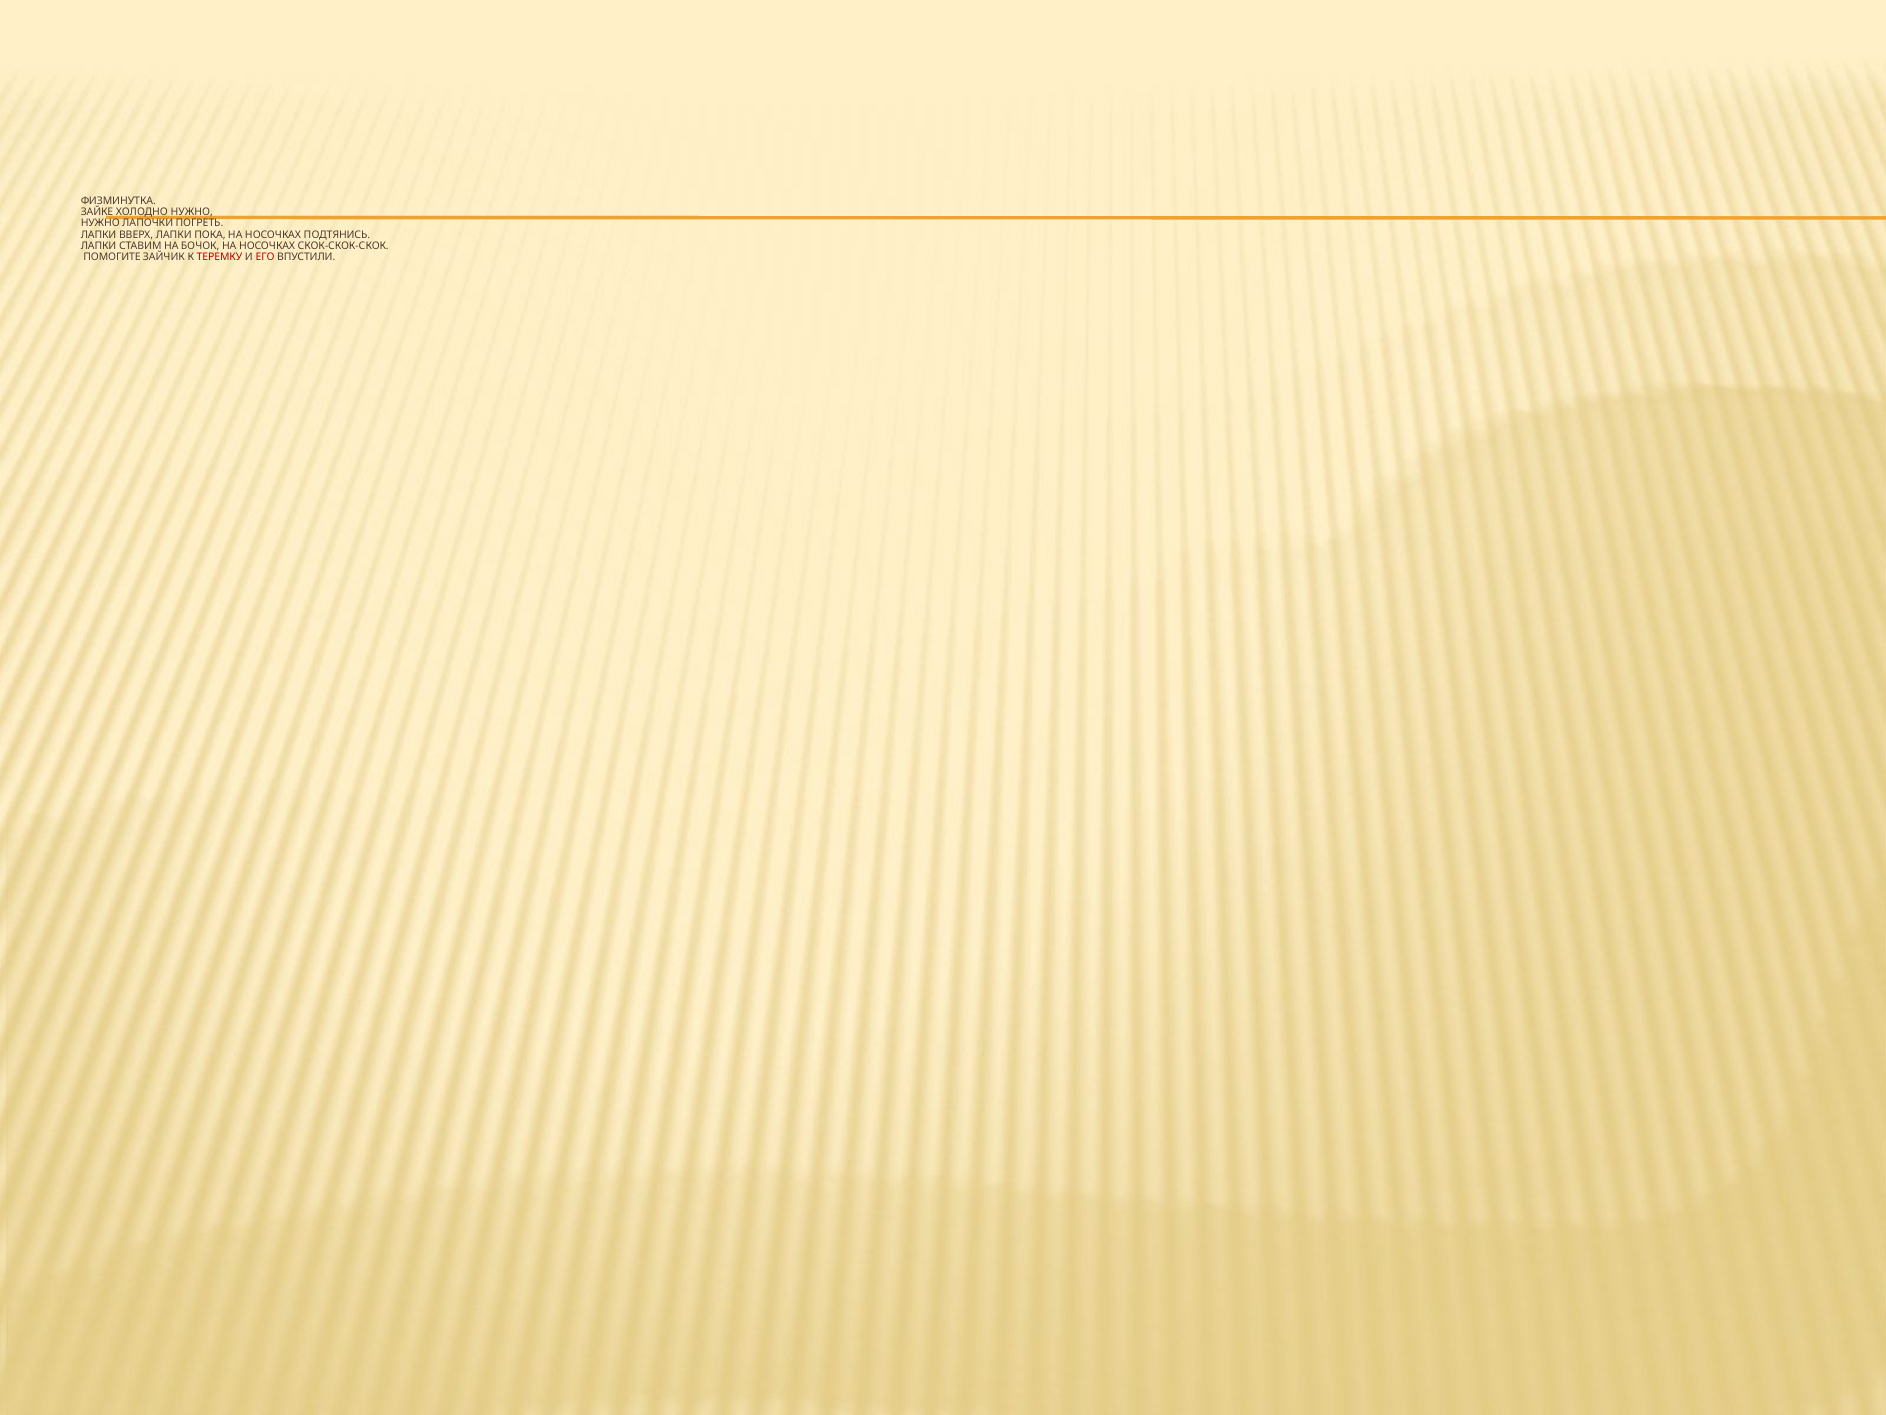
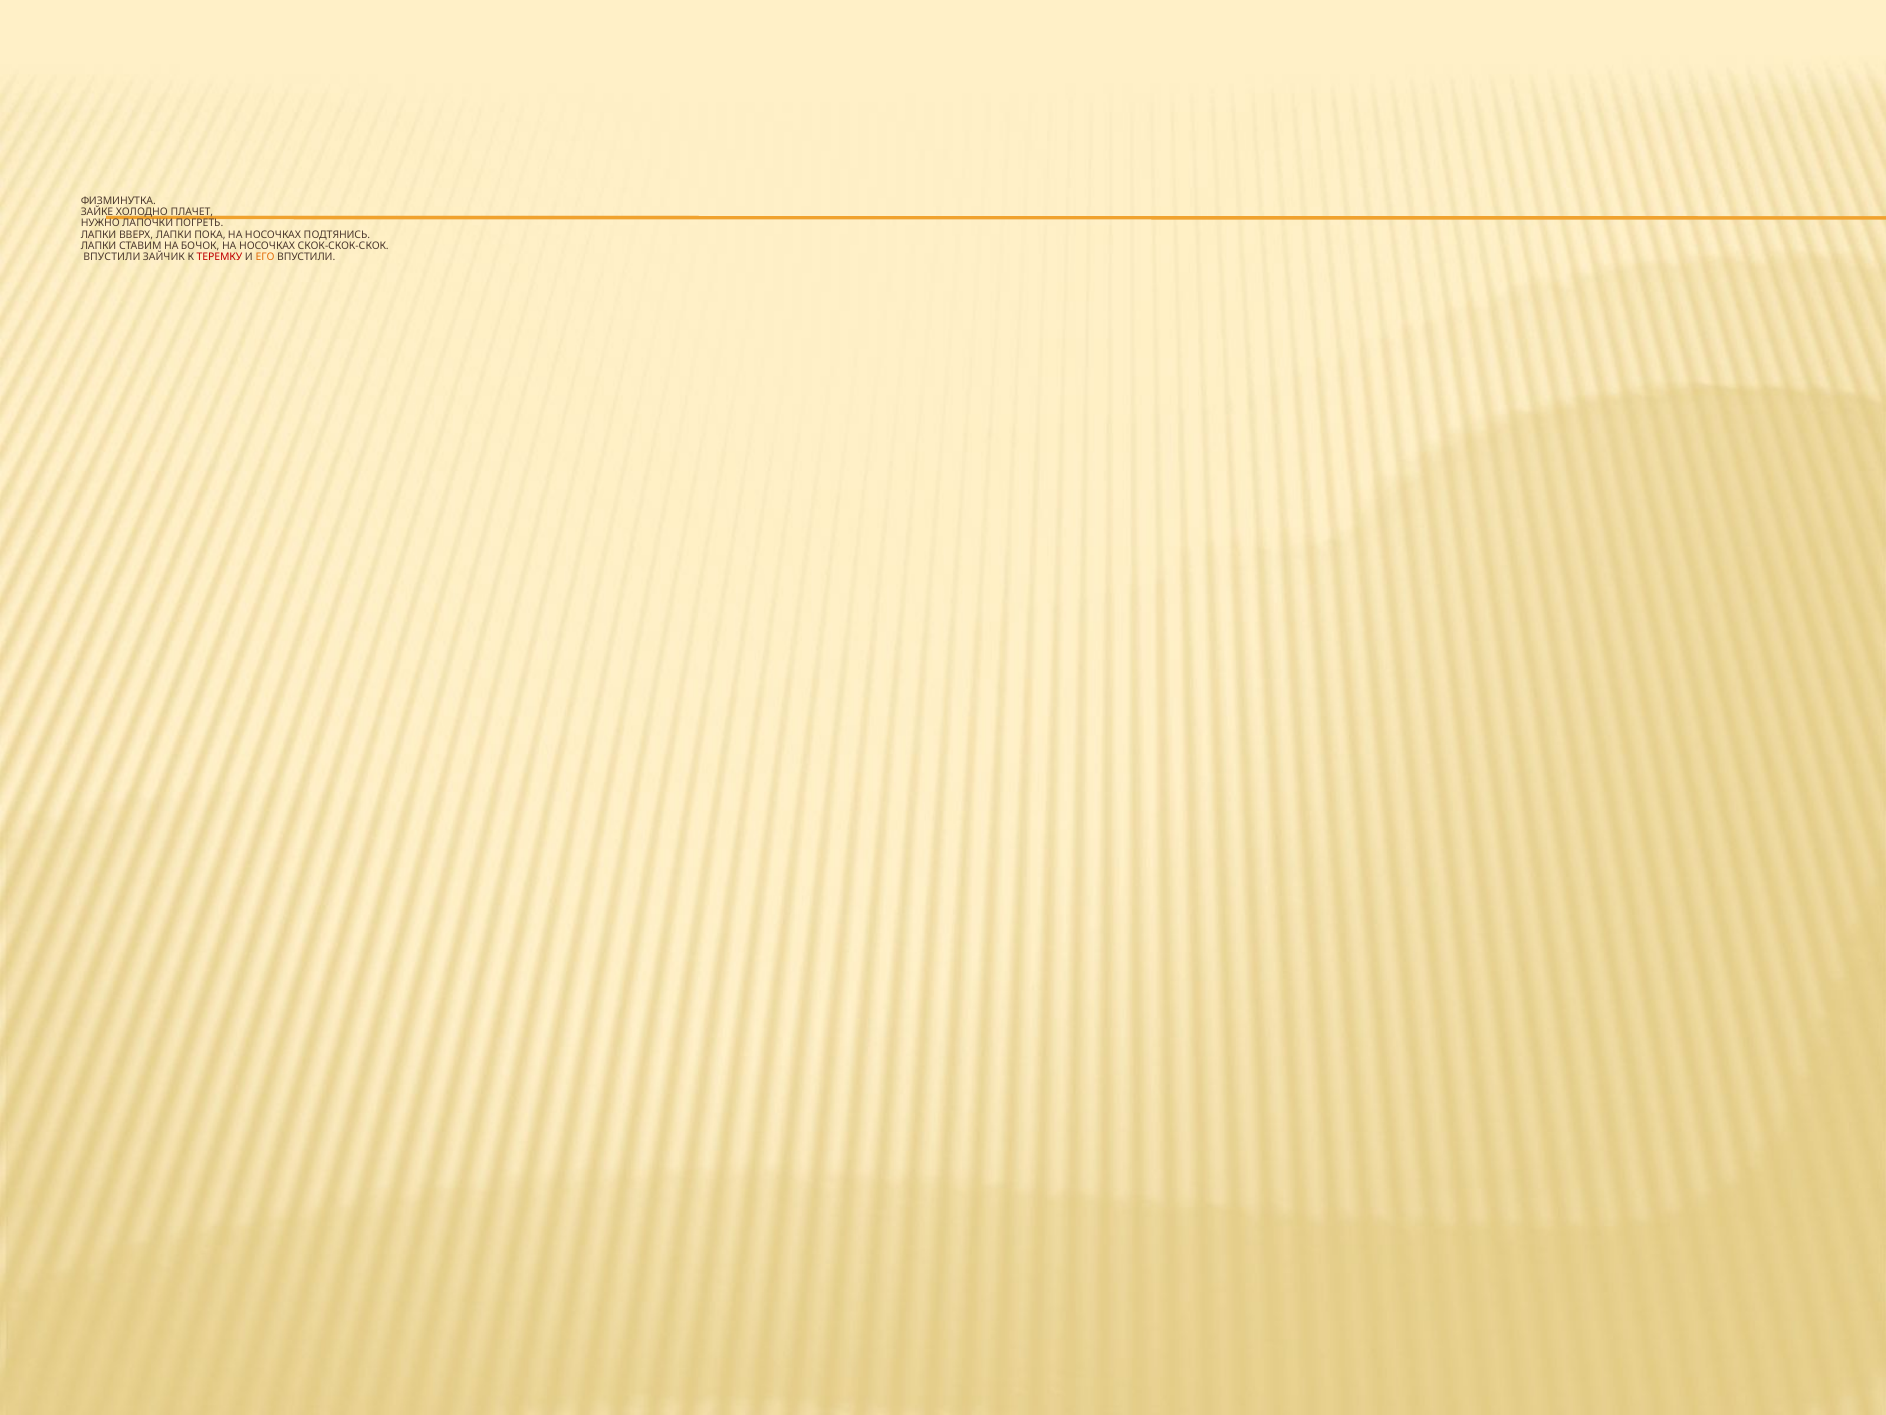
ХОЛОДНО НУЖНО: НУЖНО -> ПЛАЧЕТ (192, 212)
ПОМОГИТЕ: ПОМОГИТЕ -> ВПУСТИЛИ (112, 257)
ЕГО colour: red -> orange (265, 257)
